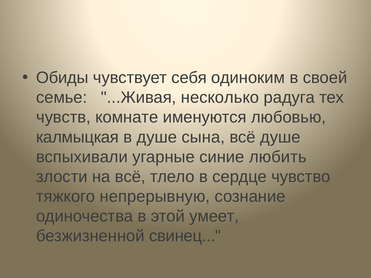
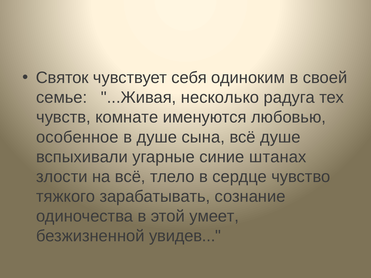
Обиды: Обиды -> Святок (62, 78)
калмыцкая: калмыцкая -> особенное (77, 137)
любить: любить -> штанах (278, 157)
непрерывную: непрерывную -> зарабатывать (155, 197)
свинец: свинец -> увидев (185, 236)
